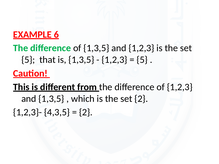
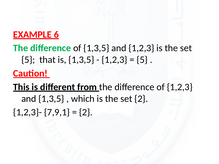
4,3,5: 4,3,5 -> 7,9,1 (57, 112)
